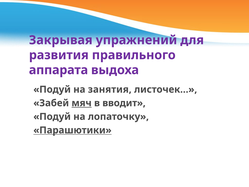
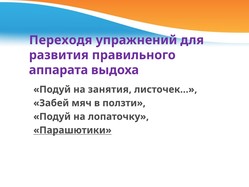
Закрывая: Закрывая -> Переходя (61, 40)
мяч underline: present -> none (82, 103)
вводит: вводит -> ползти (124, 103)
